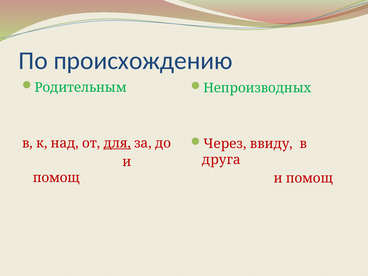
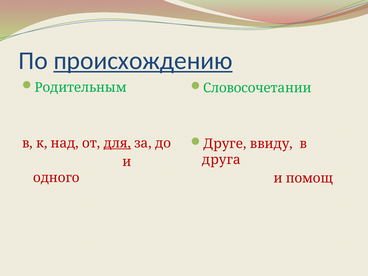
происхождению underline: none -> present (143, 61)
Непроизводных: Непроизводных -> Словосочетании (257, 88)
Через: Через -> Друге (225, 144)
помощ: помощ -> одного (56, 178)
